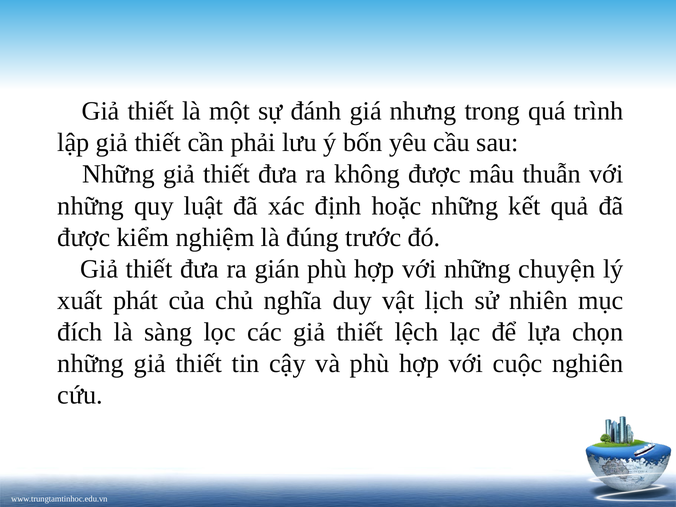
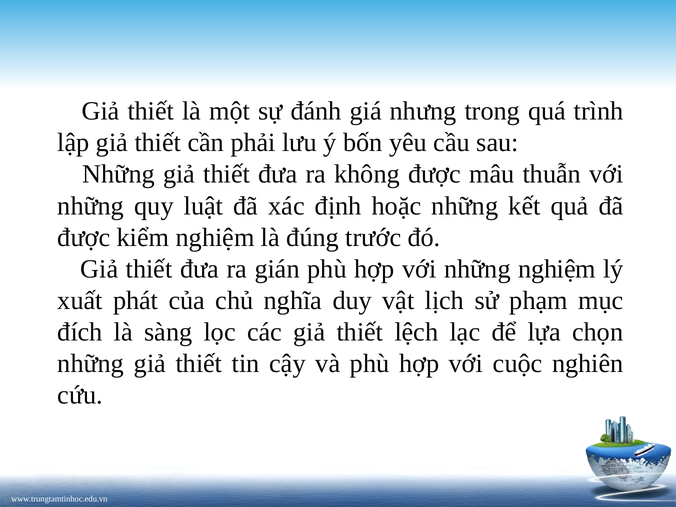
những chuyện: chuyện -> nghiệm (557, 269)
nhiên: nhiên -> phạm (539, 301)
